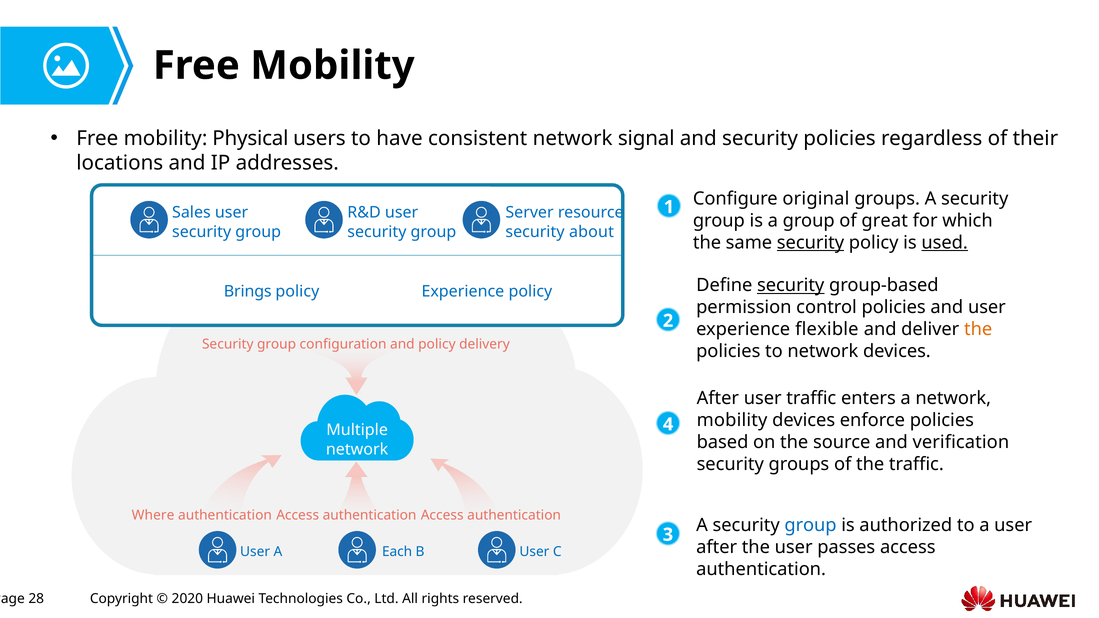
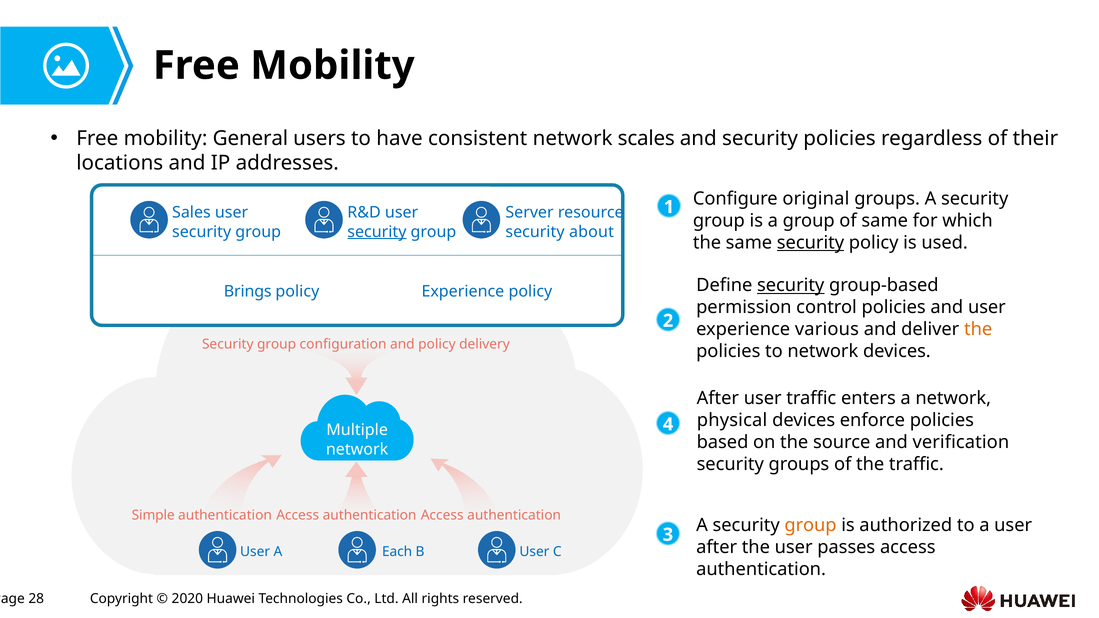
Physical: Physical -> General (250, 139)
signal: signal -> scales (646, 139)
of great: great -> same (885, 221)
security underline: none -> present (377, 232)
used underline: present -> none (945, 243)
flexible: flexible -> various (827, 329)
mobility: mobility -> physical (732, 420)
Where: Where -> Simple (153, 515)
group colour: blue -> orange (811, 525)
